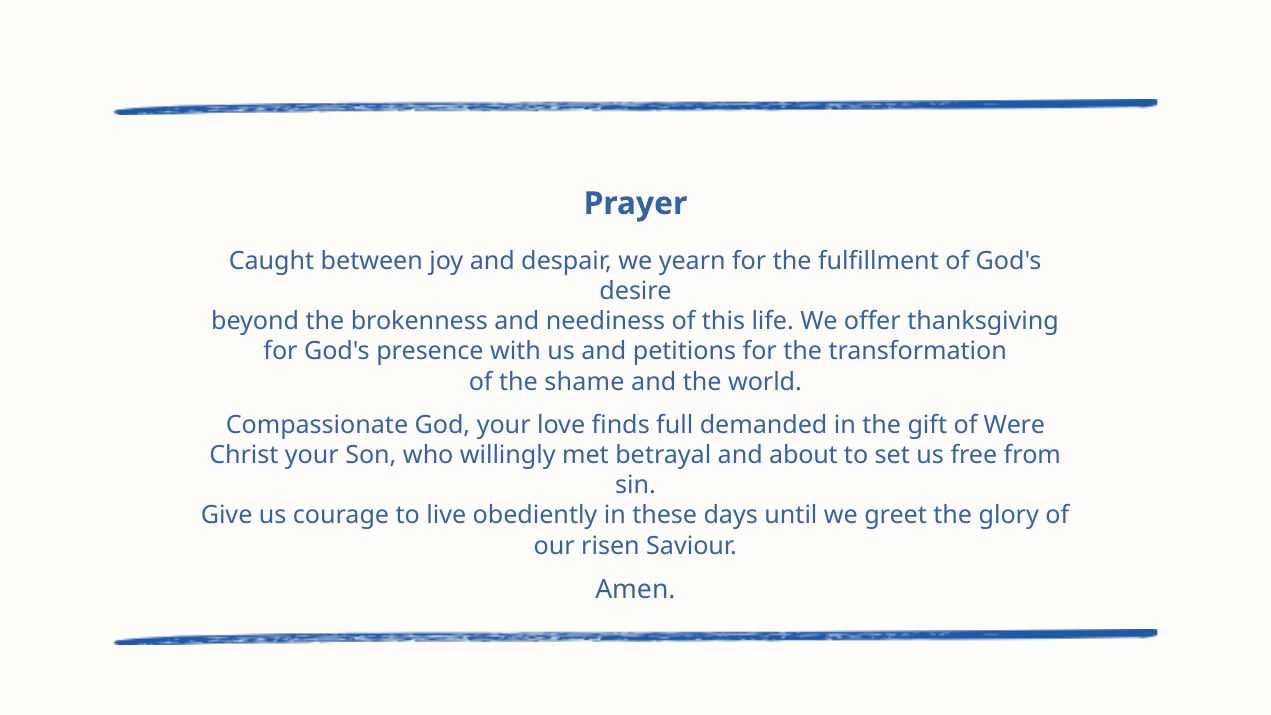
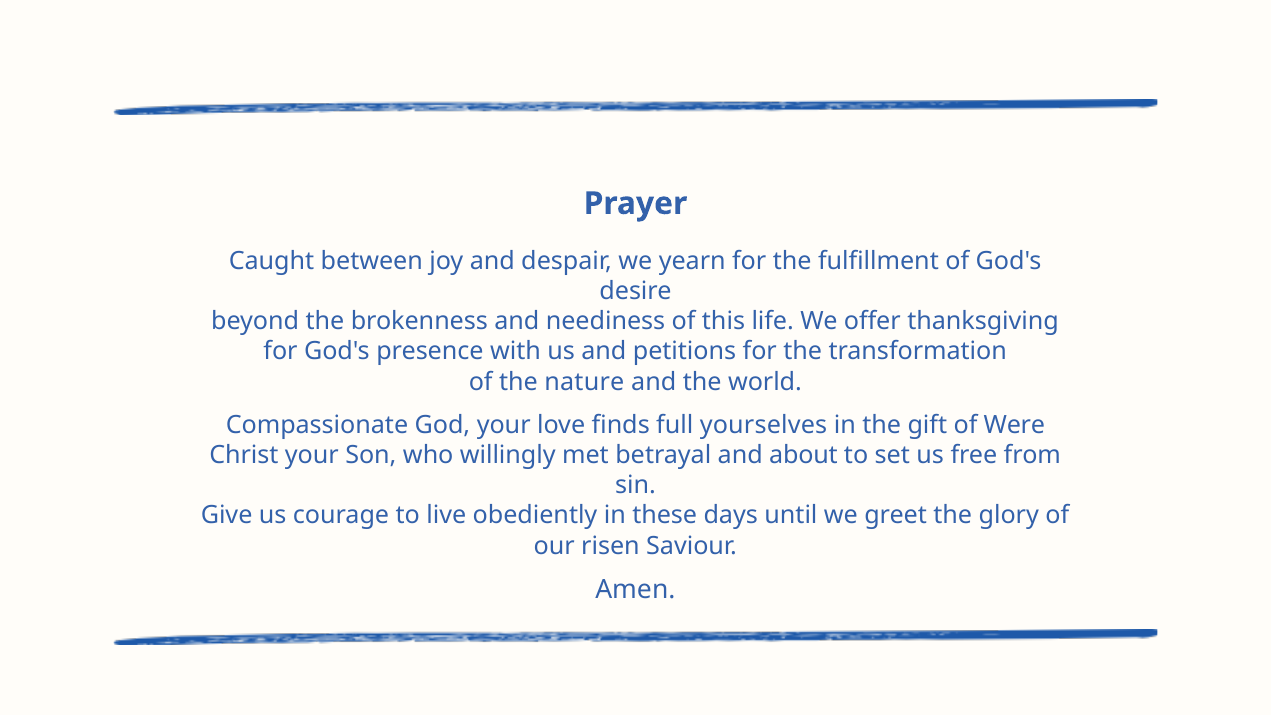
shame: shame -> nature (584, 382)
demanded: demanded -> yourselves (763, 425)
